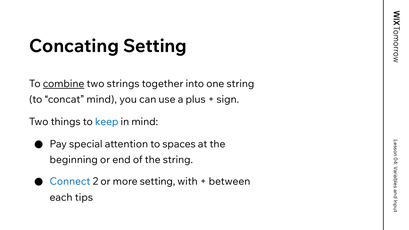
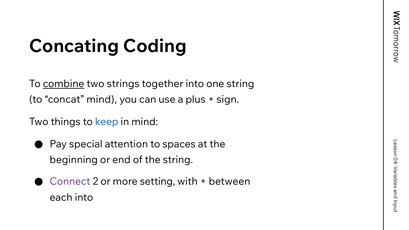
Concating Setting: Setting -> Coding (155, 46)
Connect colour: blue -> purple (70, 182)
each tips: tips -> into (84, 198)
